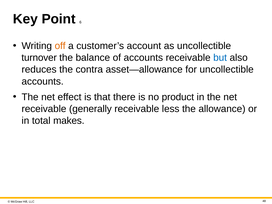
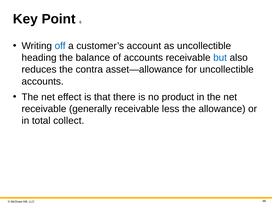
off colour: orange -> blue (60, 46)
turnover: turnover -> heading (39, 58)
makes: makes -> collect (69, 121)
